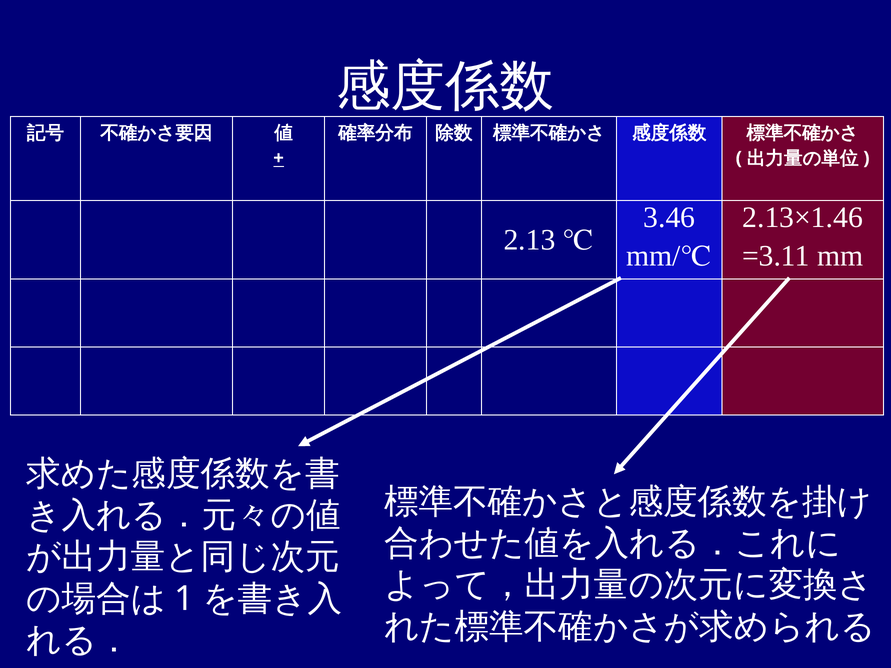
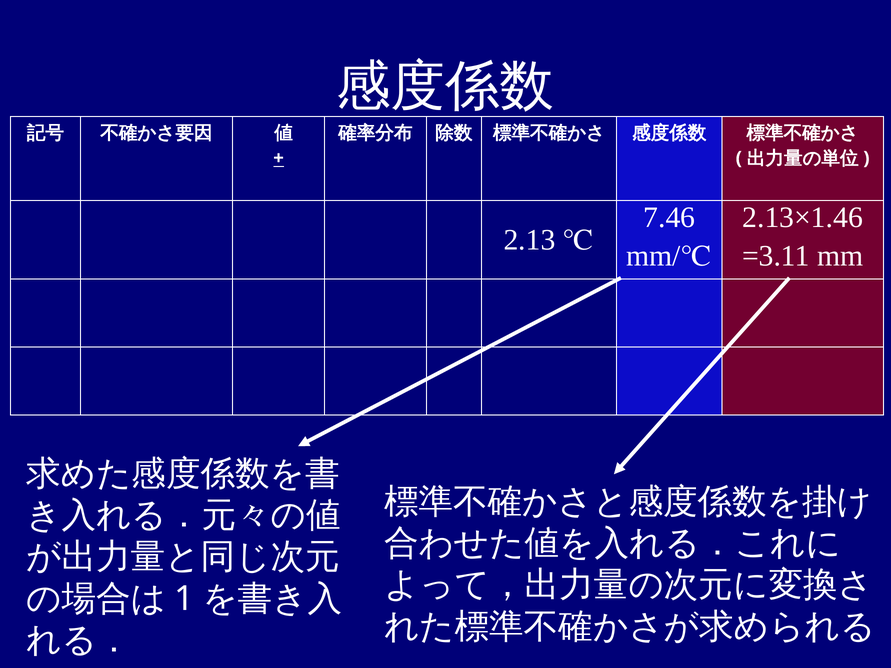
3.46: 3.46 -> 7.46 (669, 217)
